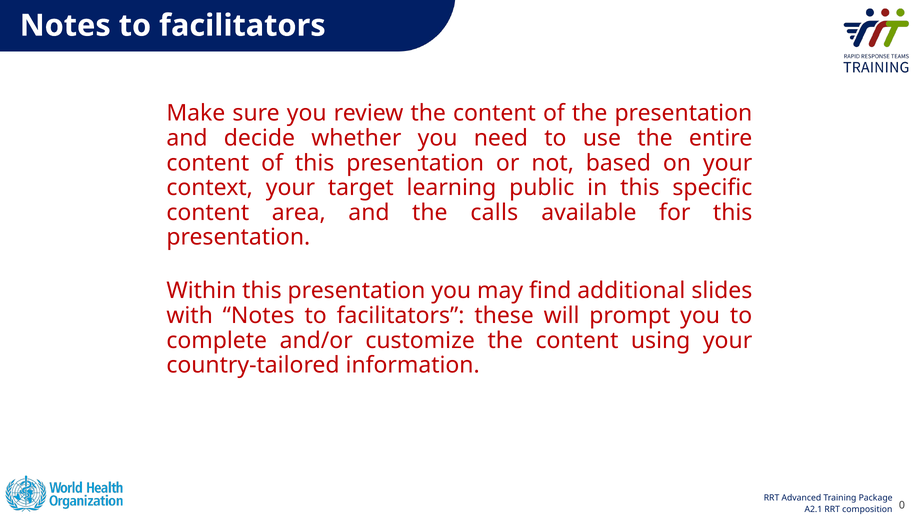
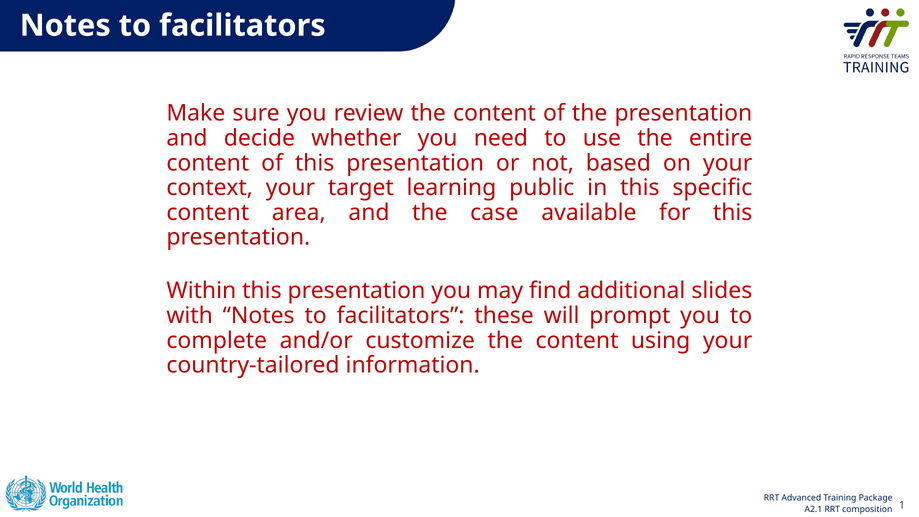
calls: calls -> case (494, 213)
0: 0 -> 1 (902, 505)
